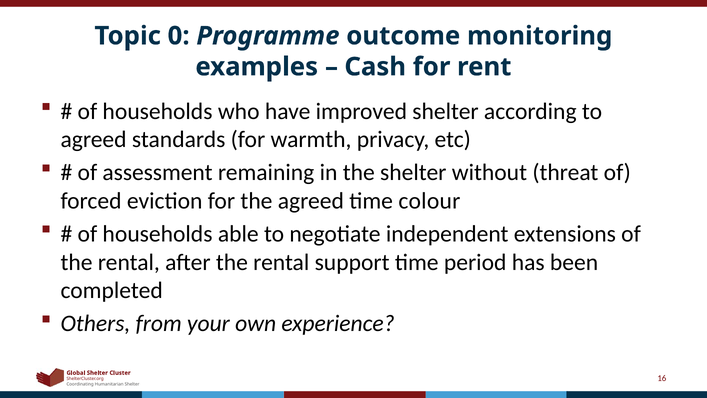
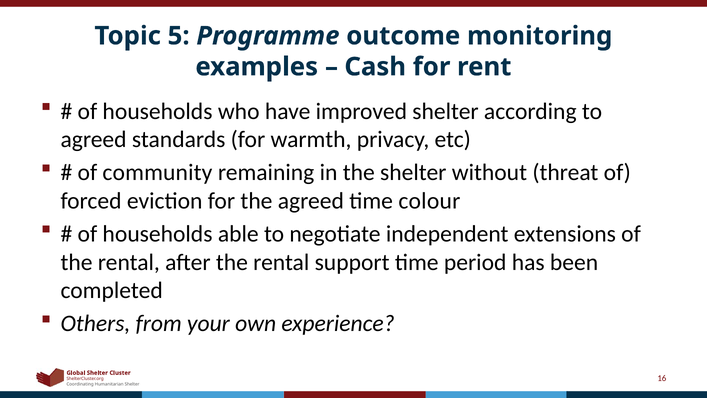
0: 0 -> 5 (179, 36)
assessment: assessment -> community (157, 173)
